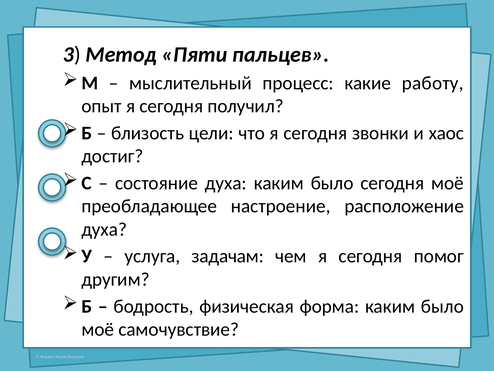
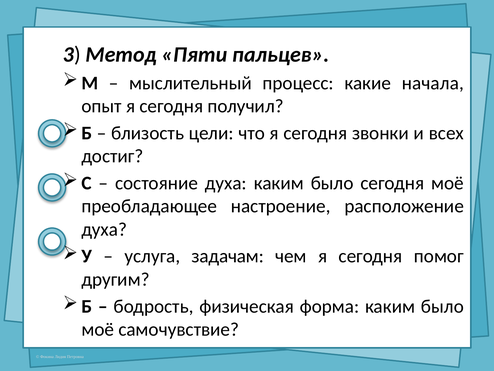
работу: работу -> начала (433, 83)
хаос: хаос -> всех (446, 133)
